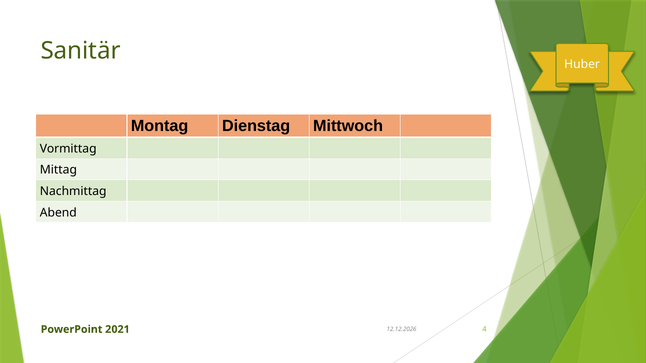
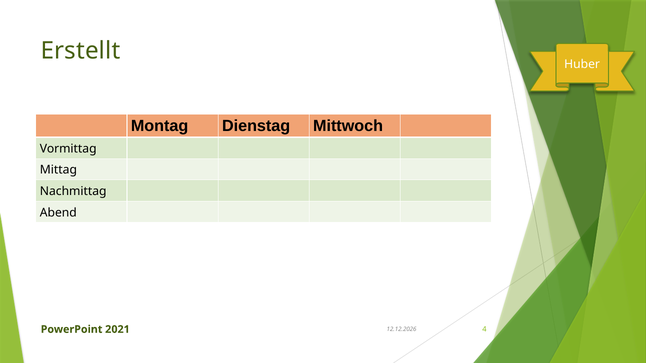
Sanitär: Sanitär -> Erstellt (81, 51)
